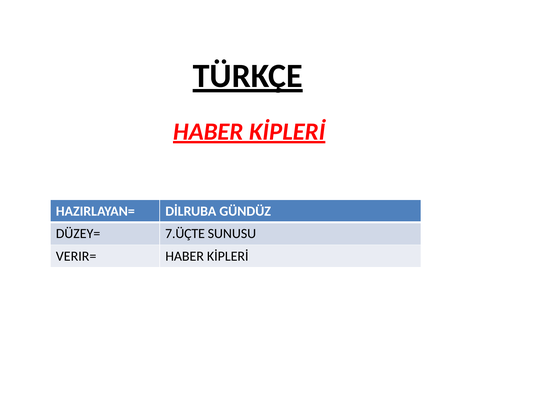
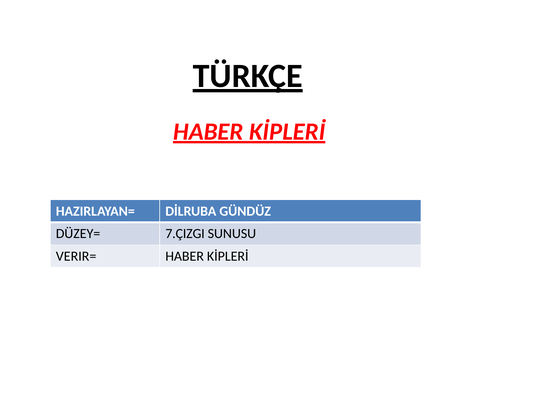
7.ÜÇTE: 7.ÜÇTE -> 7.ÇIZGI (185, 234)
